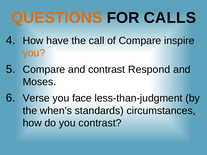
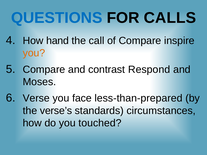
QUESTIONS colour: orange -> blue (57, 18)
have: have -> hand (58, 41)
less-than-judgment: less-than-judgment -> less-than-prepared (139, 98)
when’s: when’s -> verse’s (56, 111)
you contrast: contrast -> touched (100, 123)
